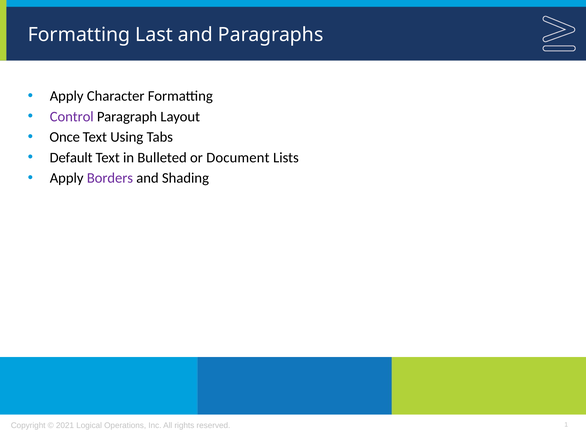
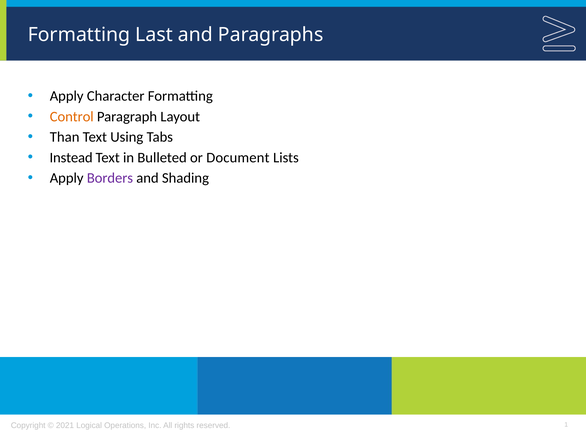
Control colour: purple -> orange (72, 117)
Once: Once -> Than (65, 137)
Default: Default -> Instead (71, 158)
